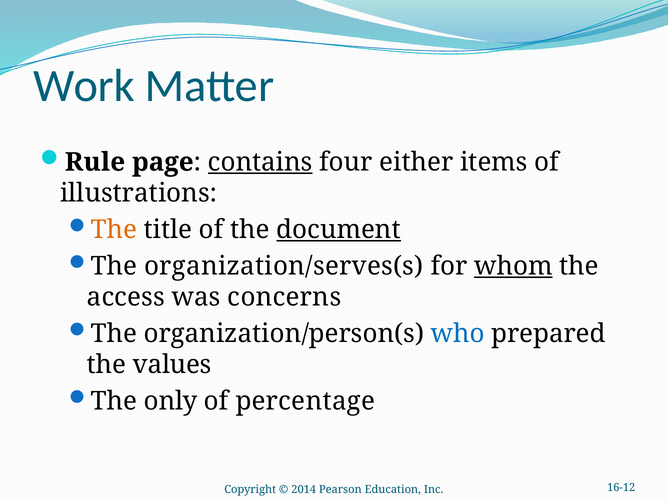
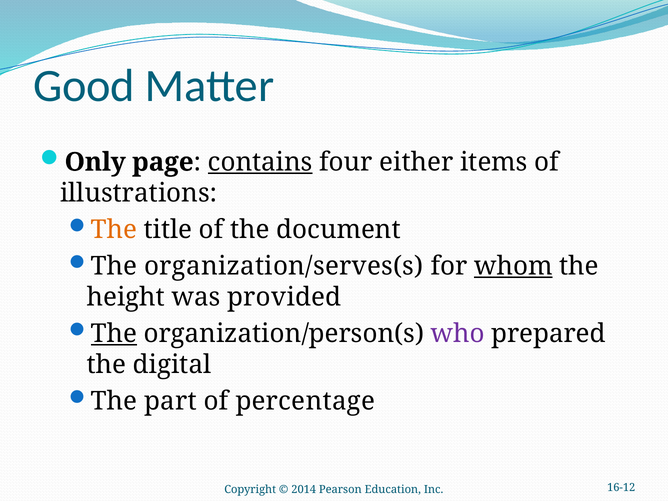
Work: Work -> Good (84, 86)
Rule: Rule -> Only (95, 162)
document underline: present -> none (339, 230)
access: access -> height (126, 297)
concerns: concerns -> provided (284, 297)
The underline: none -> present (114, 334)
who colour: blue -> purple (458, 334)
values: values -> digital (172, 365)
only: only -> part (170, 401)
